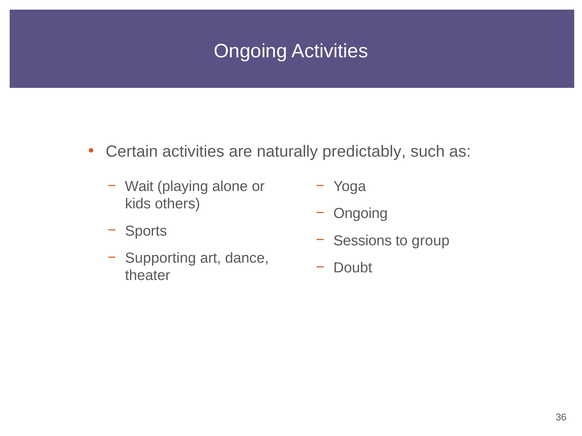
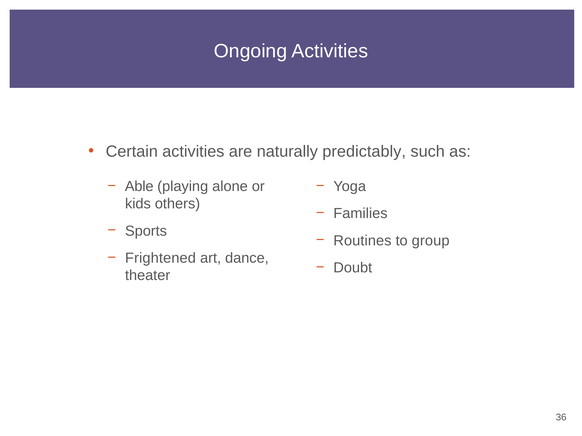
Wait: Wait -> Able (139, 187)
Ongoing: Ongoing -> Families (360, 214)
Sessions: Sessions -> Routines (362, 241)
Supporting: Supporting -> Frightened (160, 258)
